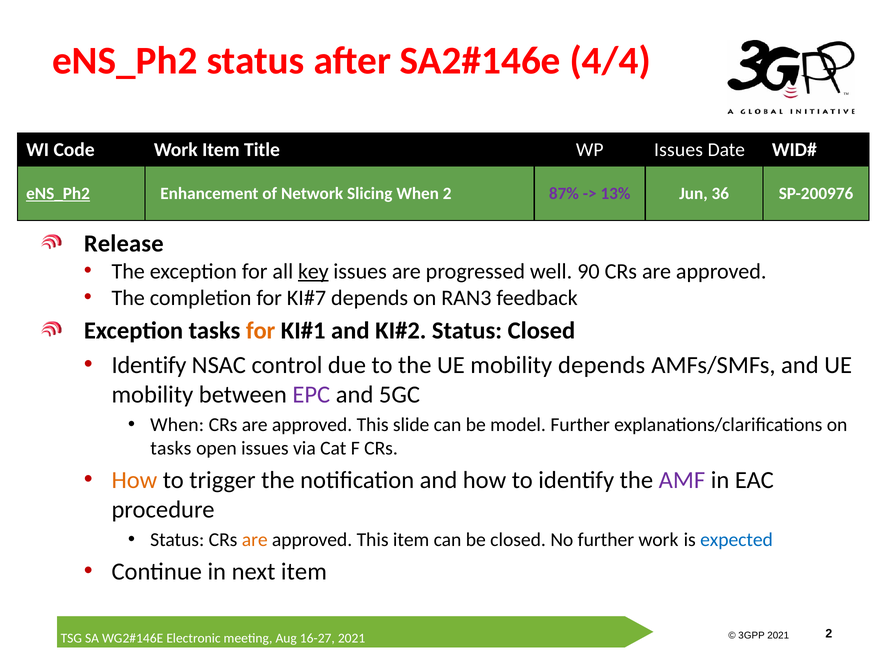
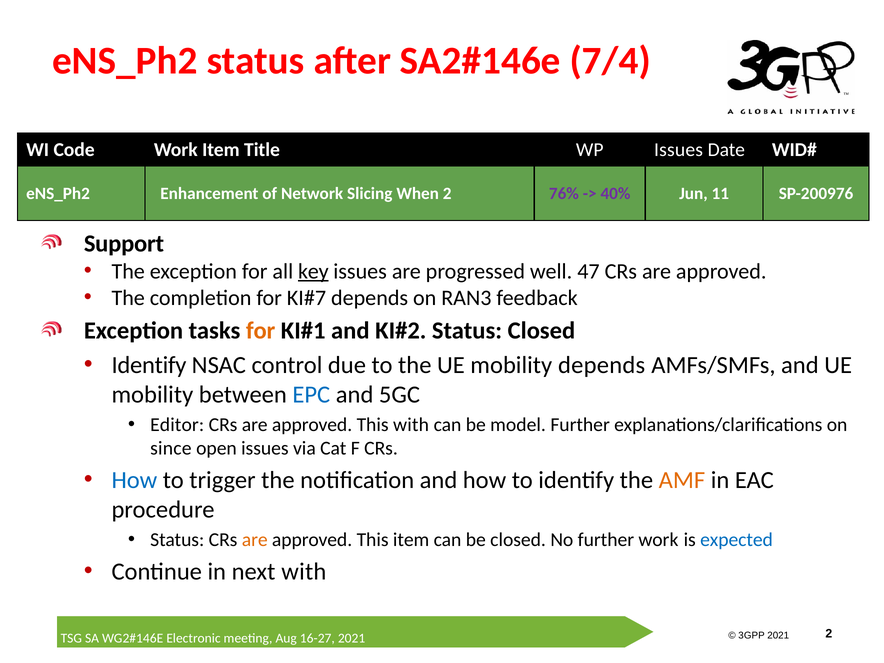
4/4: 4/4 -> 7/4 (610, 61)
eNS_Ph2 underline: present -> none (58, 193)
87%: 87% -> 76% (564, 193)
13%: 13% -> 40% (616, 193)
36: 36 -> 11 (720, 193)
Release: Release -> Support (124, 243)
90: 90 -> 47 (588, 271)
EPC colour: purple -> blue (311, 395)
When: When -> Editor (177, 425)
This slide: slide -> with (411, 425)
tasks: tasks -> since (171, 448)
How colour: orange -> blue (134, 480)
AMF colour: purple -> orange (682, 480)
next item: item -> with (304, 572)
